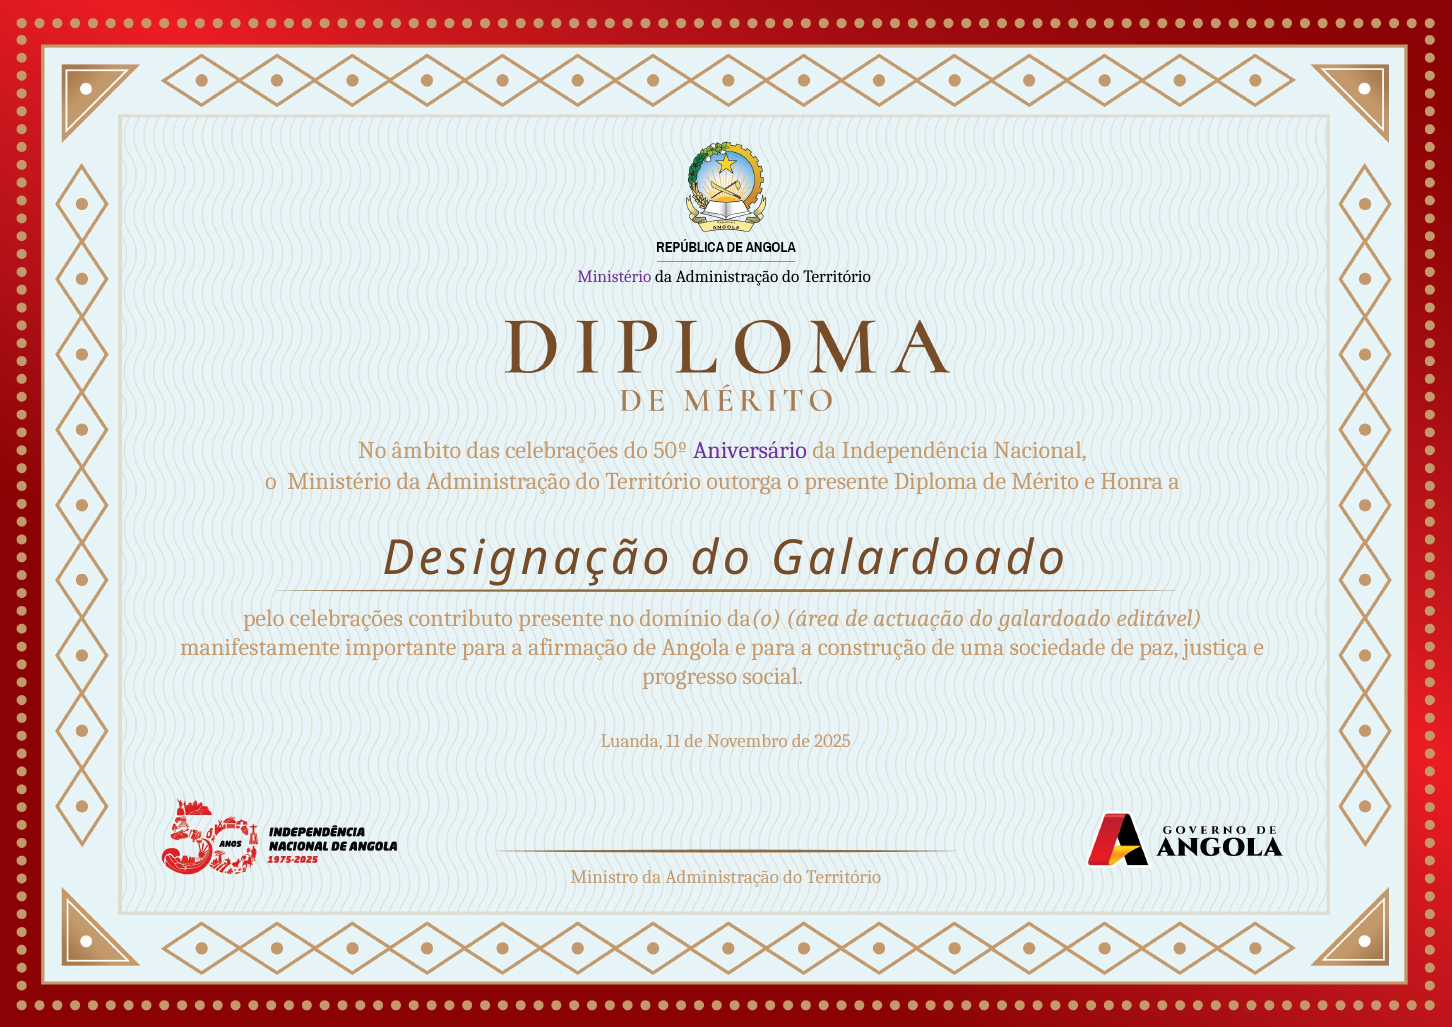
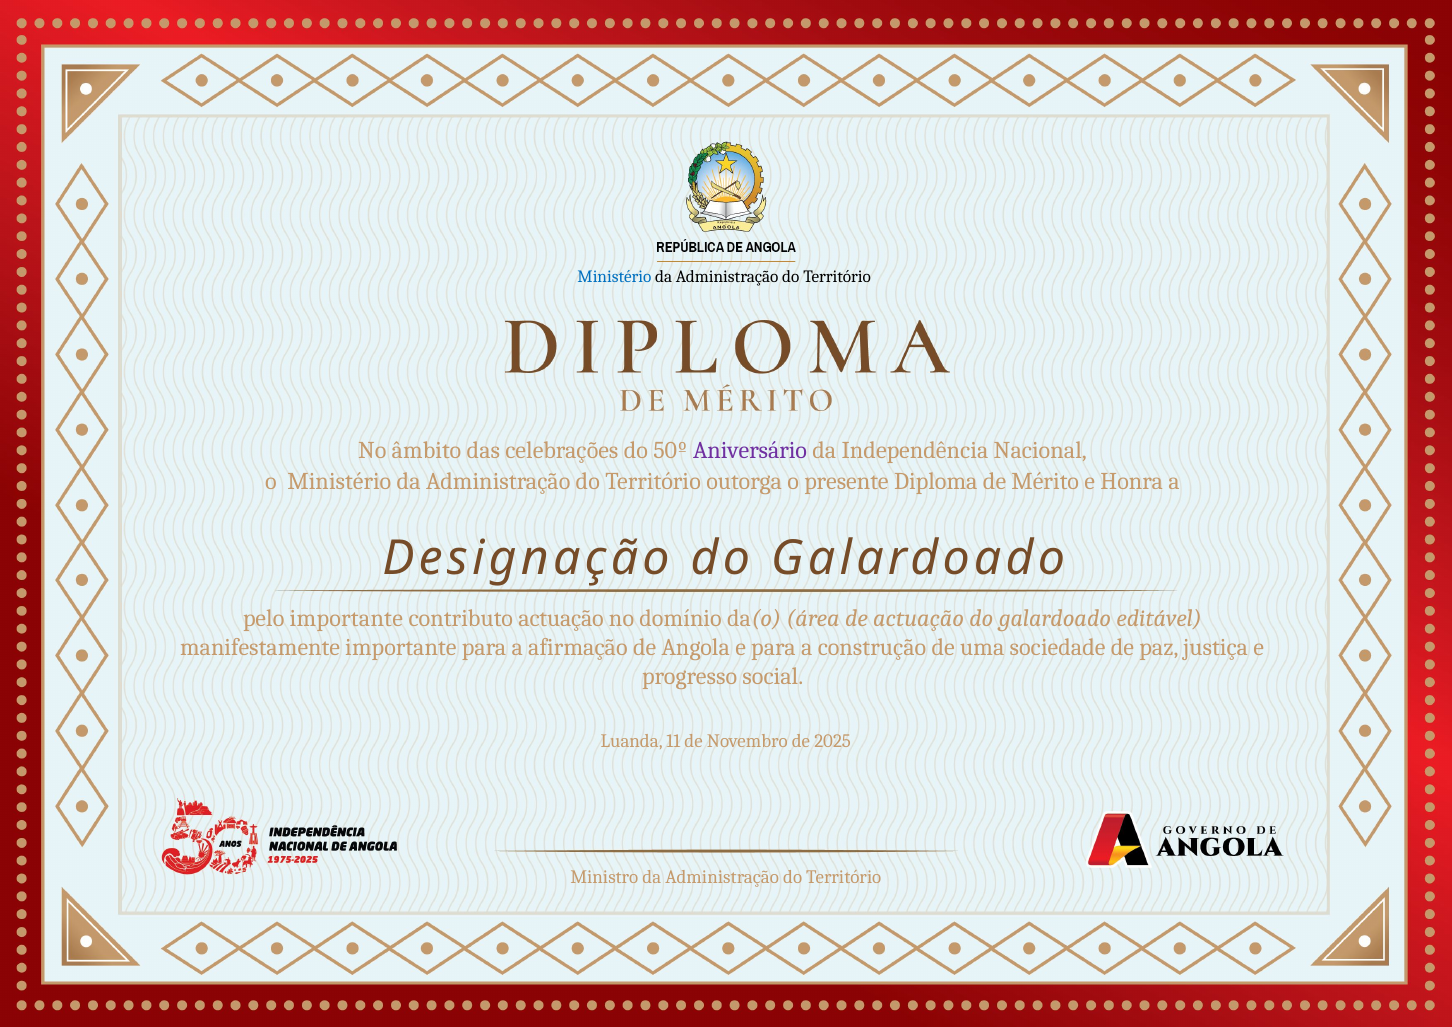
Ministério colour: purple -> blue (614, 276)
pelo celebrações: celebrações -> importante (346, 618)
contributo presente: presente -> actuação (561, 618)
